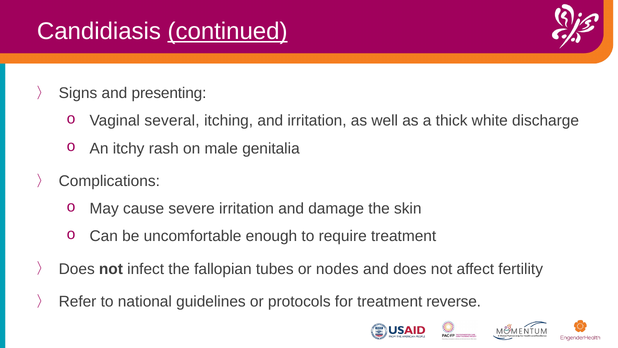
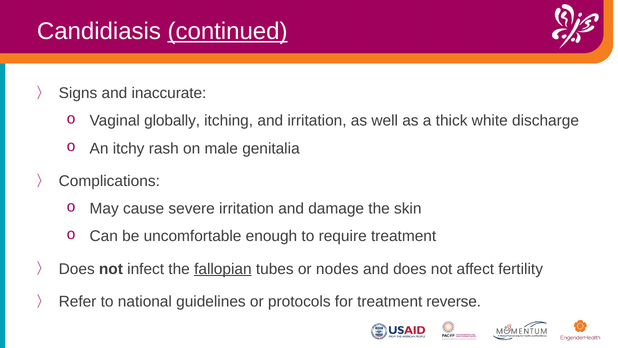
presenting: presenting -> inaccurate (169, 93)
several: several -> globally (172, 121)
fallopian underline: none -> present (223, 269)
